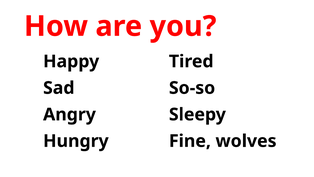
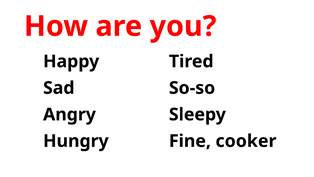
wolves: wolves -> cooker (246, 141)
